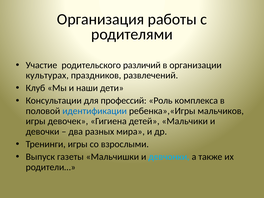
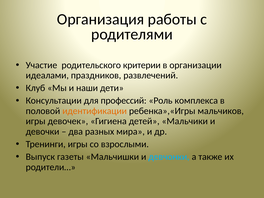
различий: различий -> критерии (142, 65)
культурах: культурах -> идеалами (47, 75)
идентификации colour: blue -> orange (95, 111)
